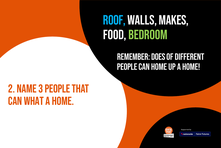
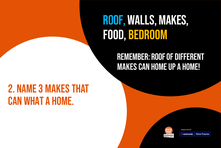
Bedroom colour: light green -> yellow (148, 35)
Remember Does: Does -> Roof (158, 57)
people: people -> makes (127, 67)
3 people: people -> makes (57, 88)
